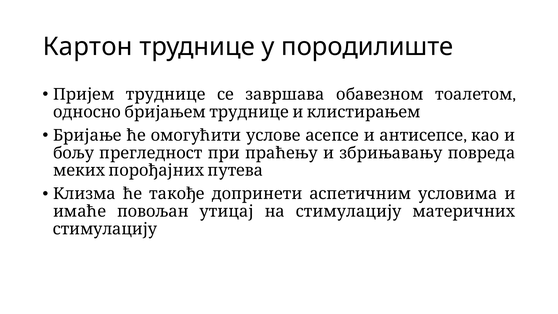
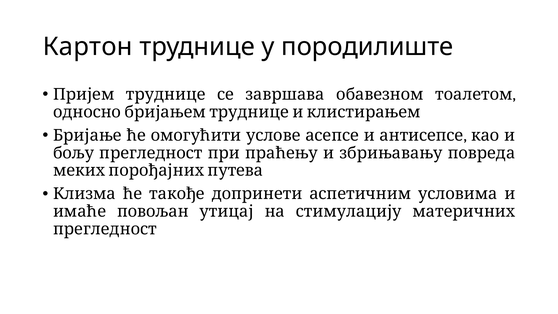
стимулацију: стимулацију -> прегледност (105, 229)
